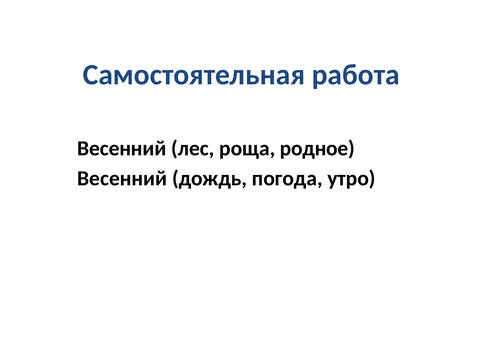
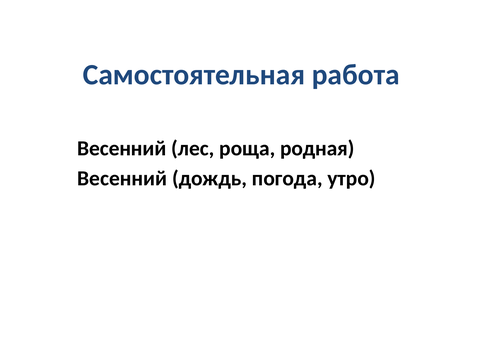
родное: родное -> родная (317, 149)
